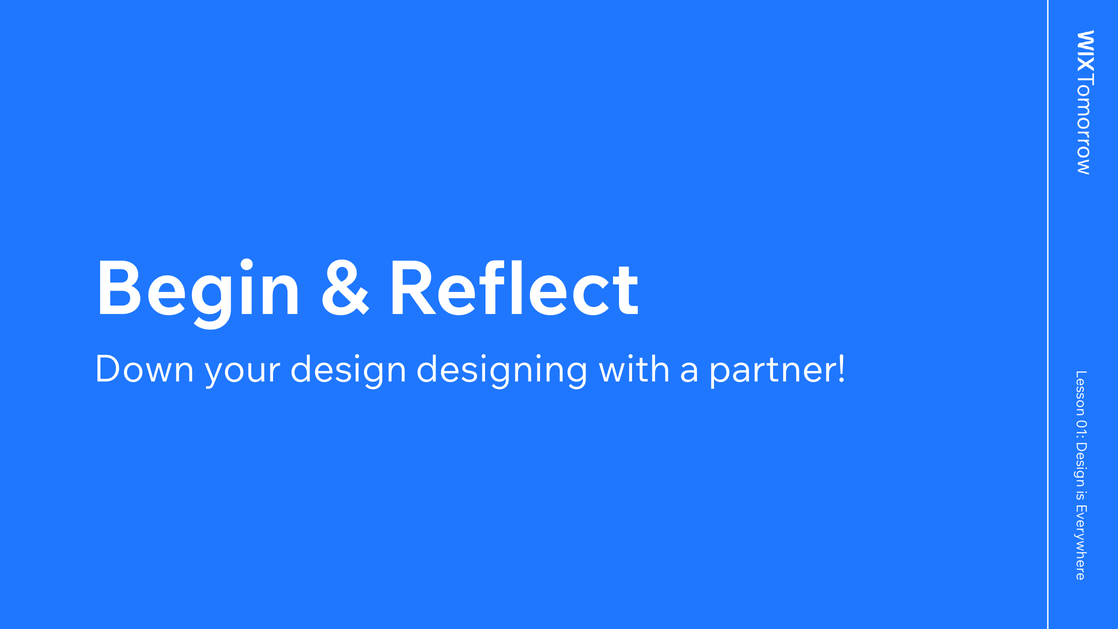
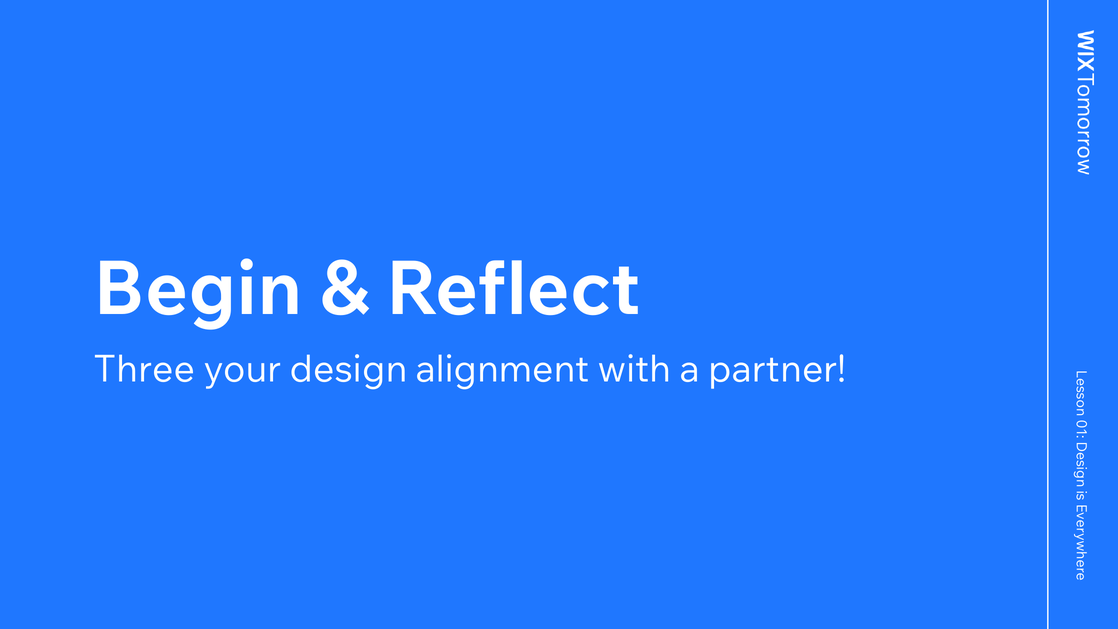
Down: Down -> Three (145, 370)
designing: designing -> alignment (503, 370)
